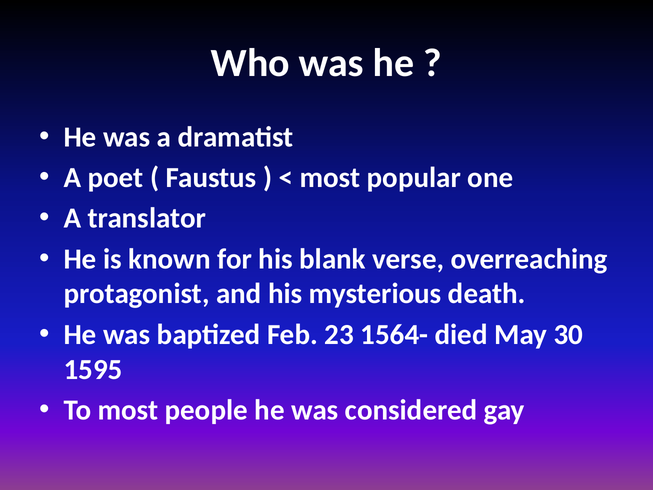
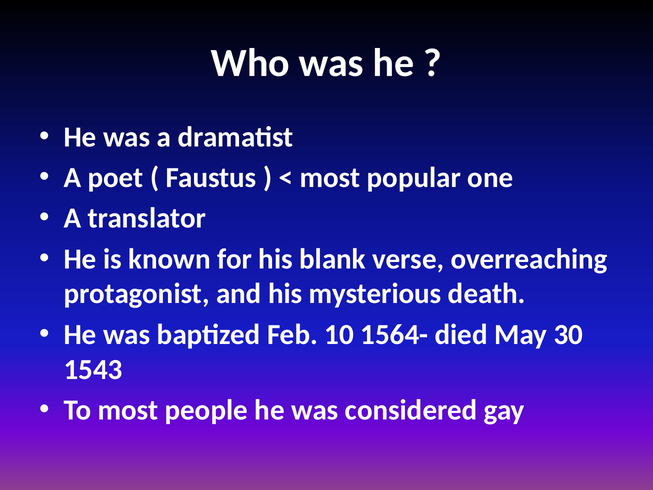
23: 23 -> 10 (339, 334)
1595: 1595 -> 1543 (93, 369)
